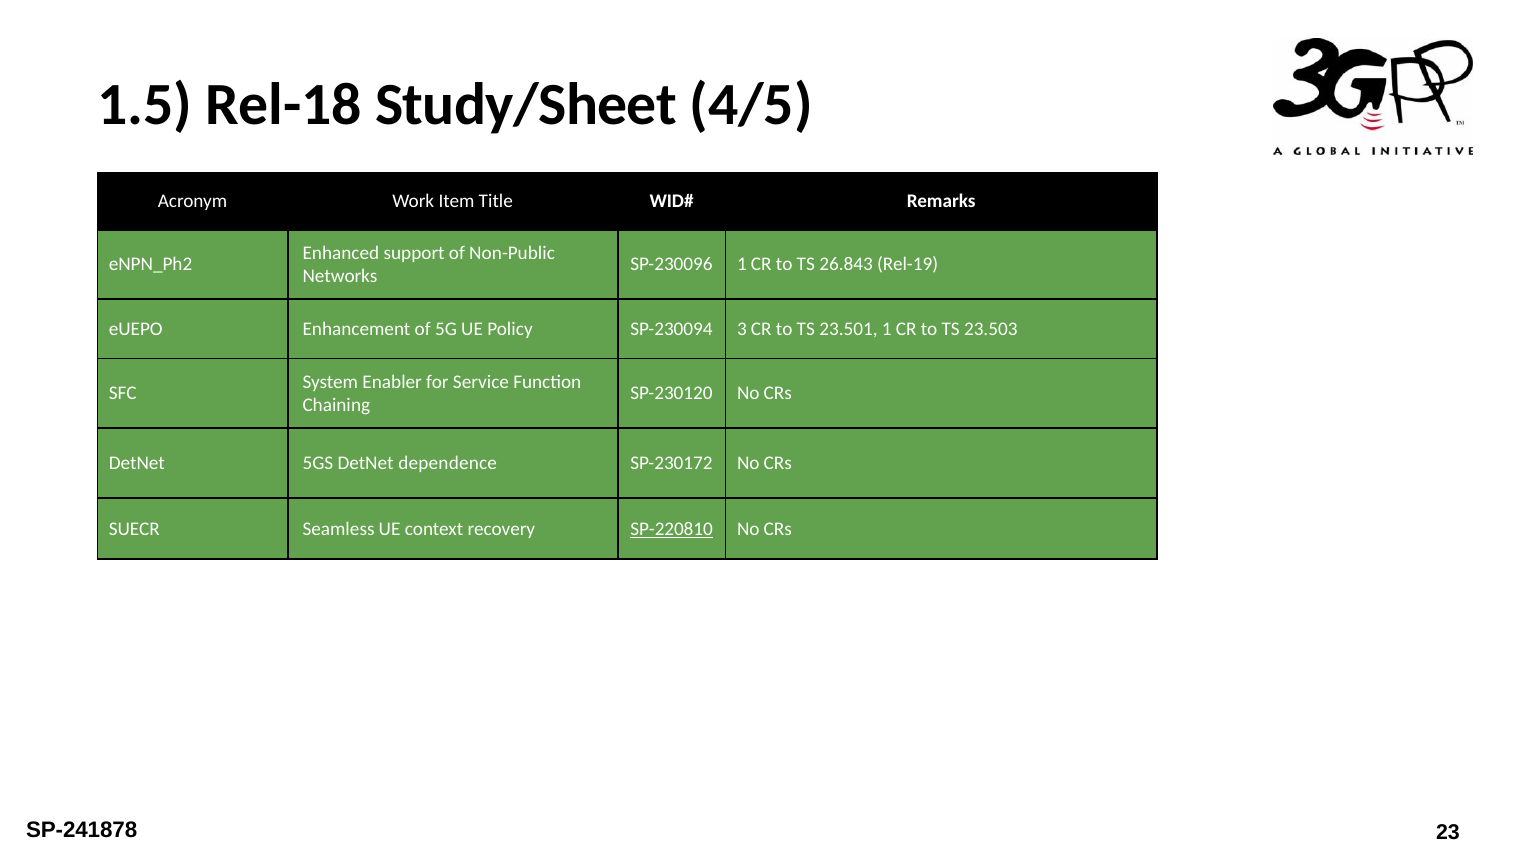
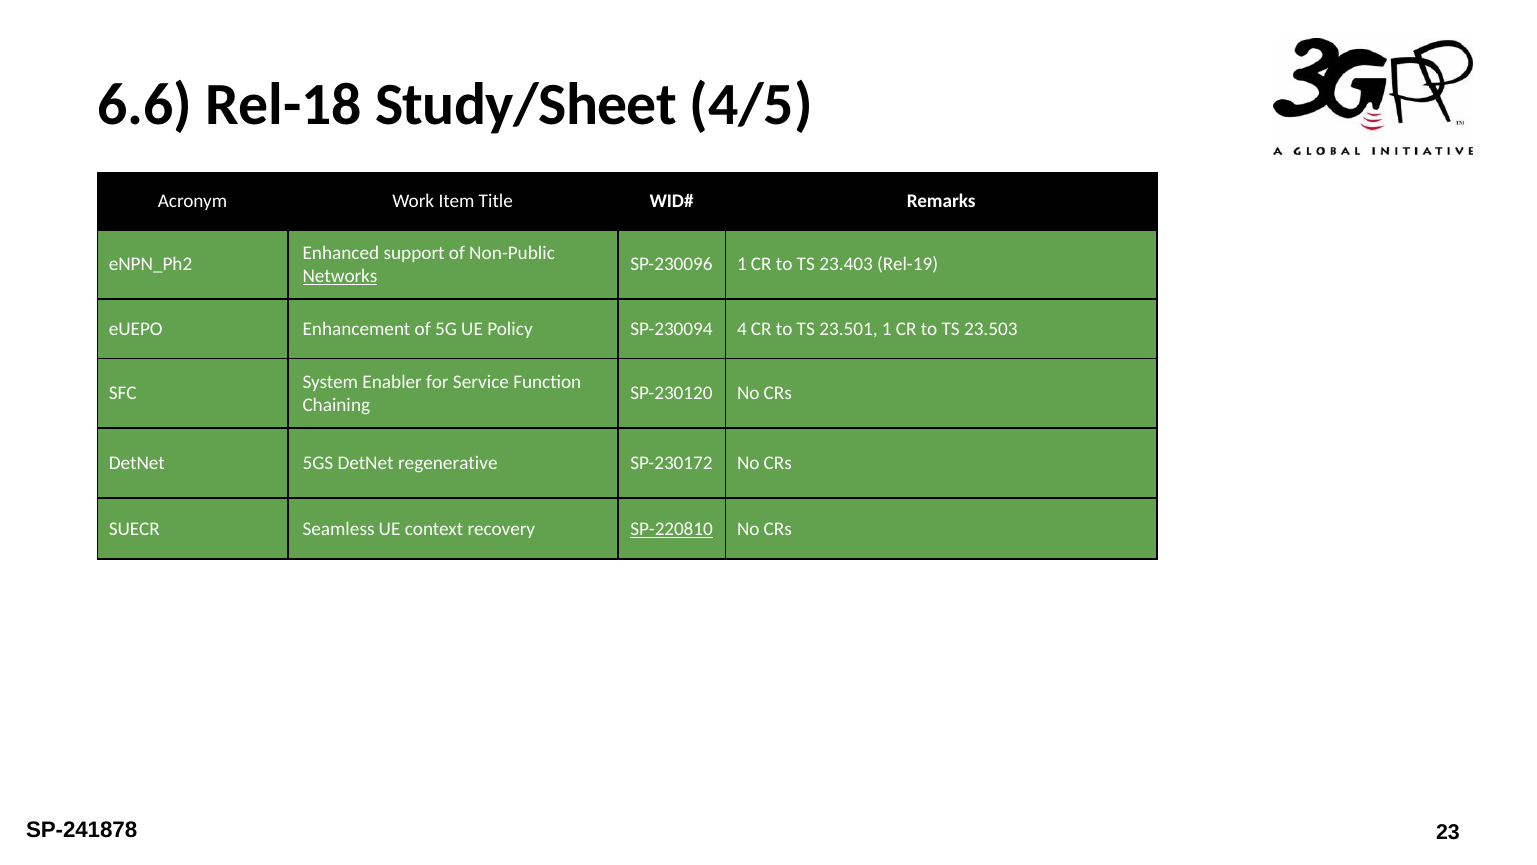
1.5: 1.5 -> 6.6 (145, 105)
26.843: 26.843 -> 23.403 (846, 265)
Networks underline: none -> present (340, 276)
3: 3 -> 4 (742, 329)
dependence: dependence -> regenerative (448, 463)
